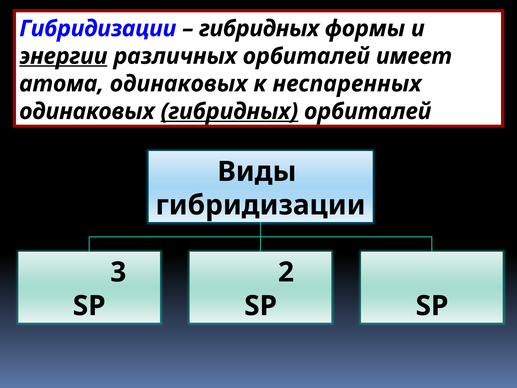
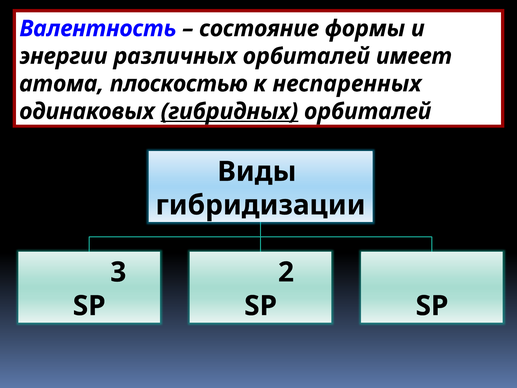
Гибридизации: Гибридизации -> Валентность (98, 29)
гибридных: гибридных -> состояние (259, 29)
энергии underline: present -> none (63, 56)
атома одинаковых: одинаковых -> плоскостью (179, 84)
